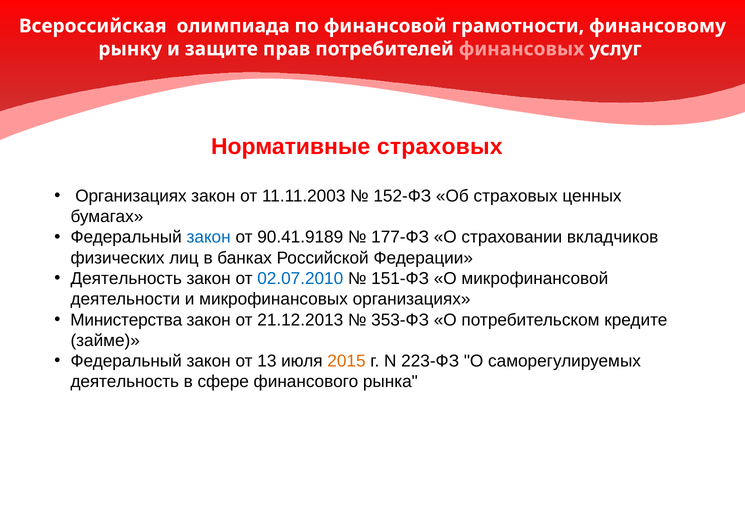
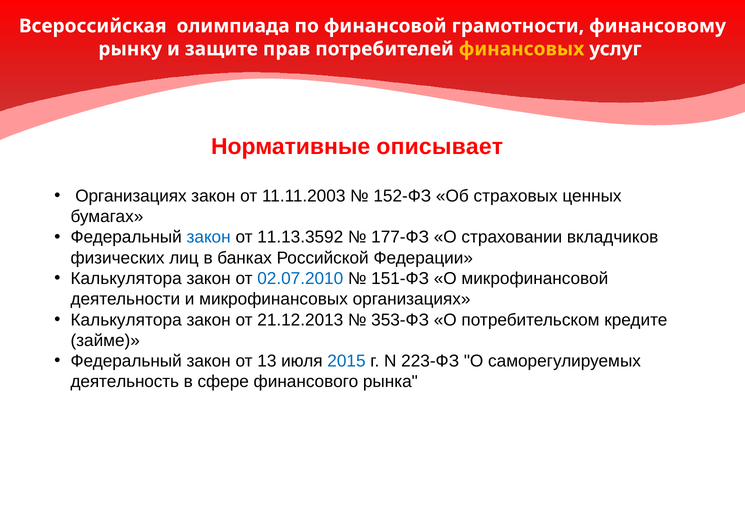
финансовых colour: pink -> yellow (522, 49)
Нормативные страховых: страховых -> описывает (440, 147)
90.41.9189: 90.41.9189 -> 11.13.3592 (300, 237)
Деятельность: Деятельность -> Калькулятора (126, 278)
Министерства: Министерства -> Калькулятора (126, 320)
2015 colour: orange -> blue (346, 361)
